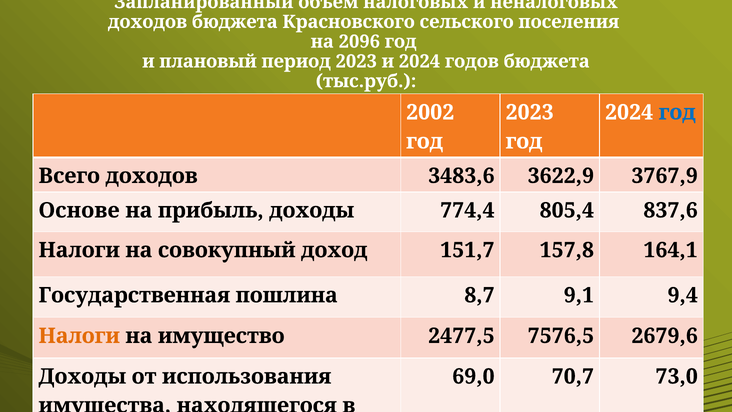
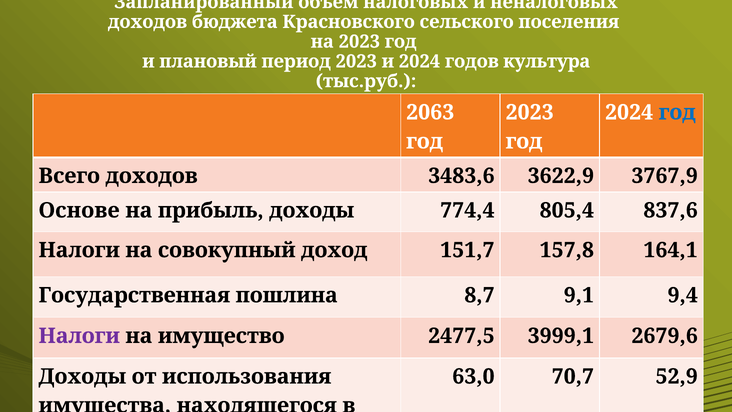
на 2096: 2096 -> 2023 (359, 42)
годов бюджета: бюджета -> культура (547, 61)
2002: 2002 -> 2063 (430, 112)
Налоги colour: orange -> purple (79, 336)
7576,5: 7576,5 -> 3999,1 (561, 336)
69,0: 69,0 -> 63,0 (473, 376)
73,0: 73,0 -> 52,9 (677, 376)
